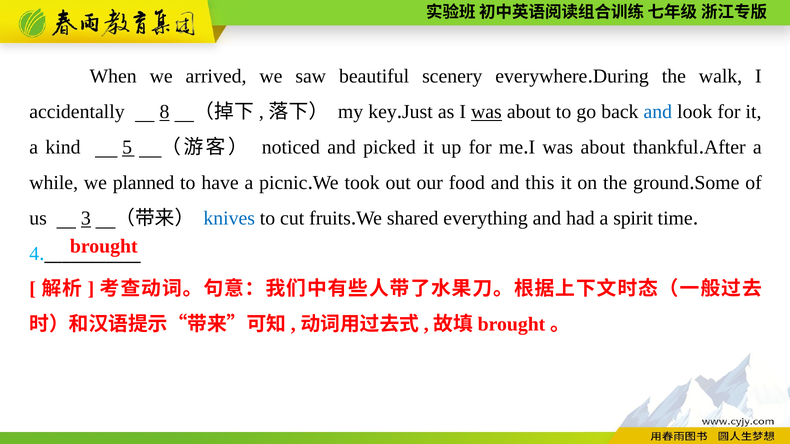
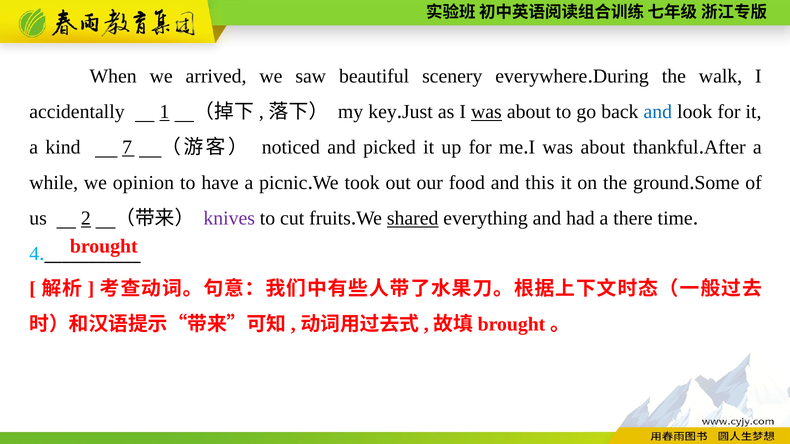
8: 8 -> 1 (164, 112)
5: 5 -> 7 (127, 148)
planned: planned -> opinion (143, 183)
3: 3 -> 2 (86, 219)
knives colour: blue -> purple (229, 219)
shared underline: none -> present (413, 219)
spirit: spirit -> there (633, 219)
